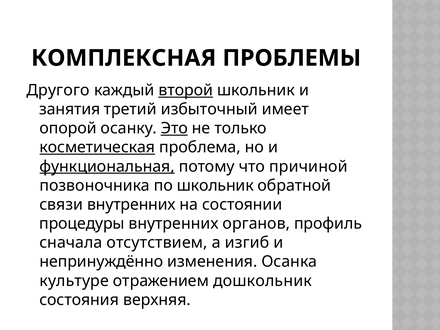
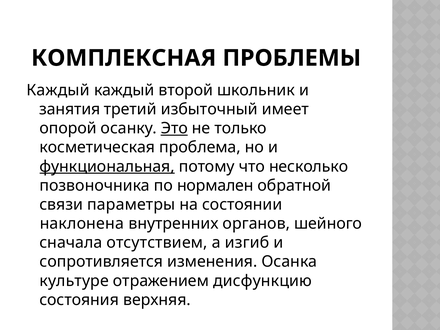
Другого: Другого -> Каждый (58, 90)
второй underline: present -> none (186, 90)
косметическая underline: present -> none (97, 147)
причиной: причиной -> несколько (309, 166)
по школьник: школьник -> нормален (215, 186)
связи внутренних: внутренних -> параметры (131, 205)
процедуры: процедуры -> наклонена (82, 224)
профиль: профиль -> шейного (328, 224)
непринуждённо: непринуждённо -> сопротивляется (101, 262)
дошкольник: дошкольник -> дисфункцию (263, 281)
